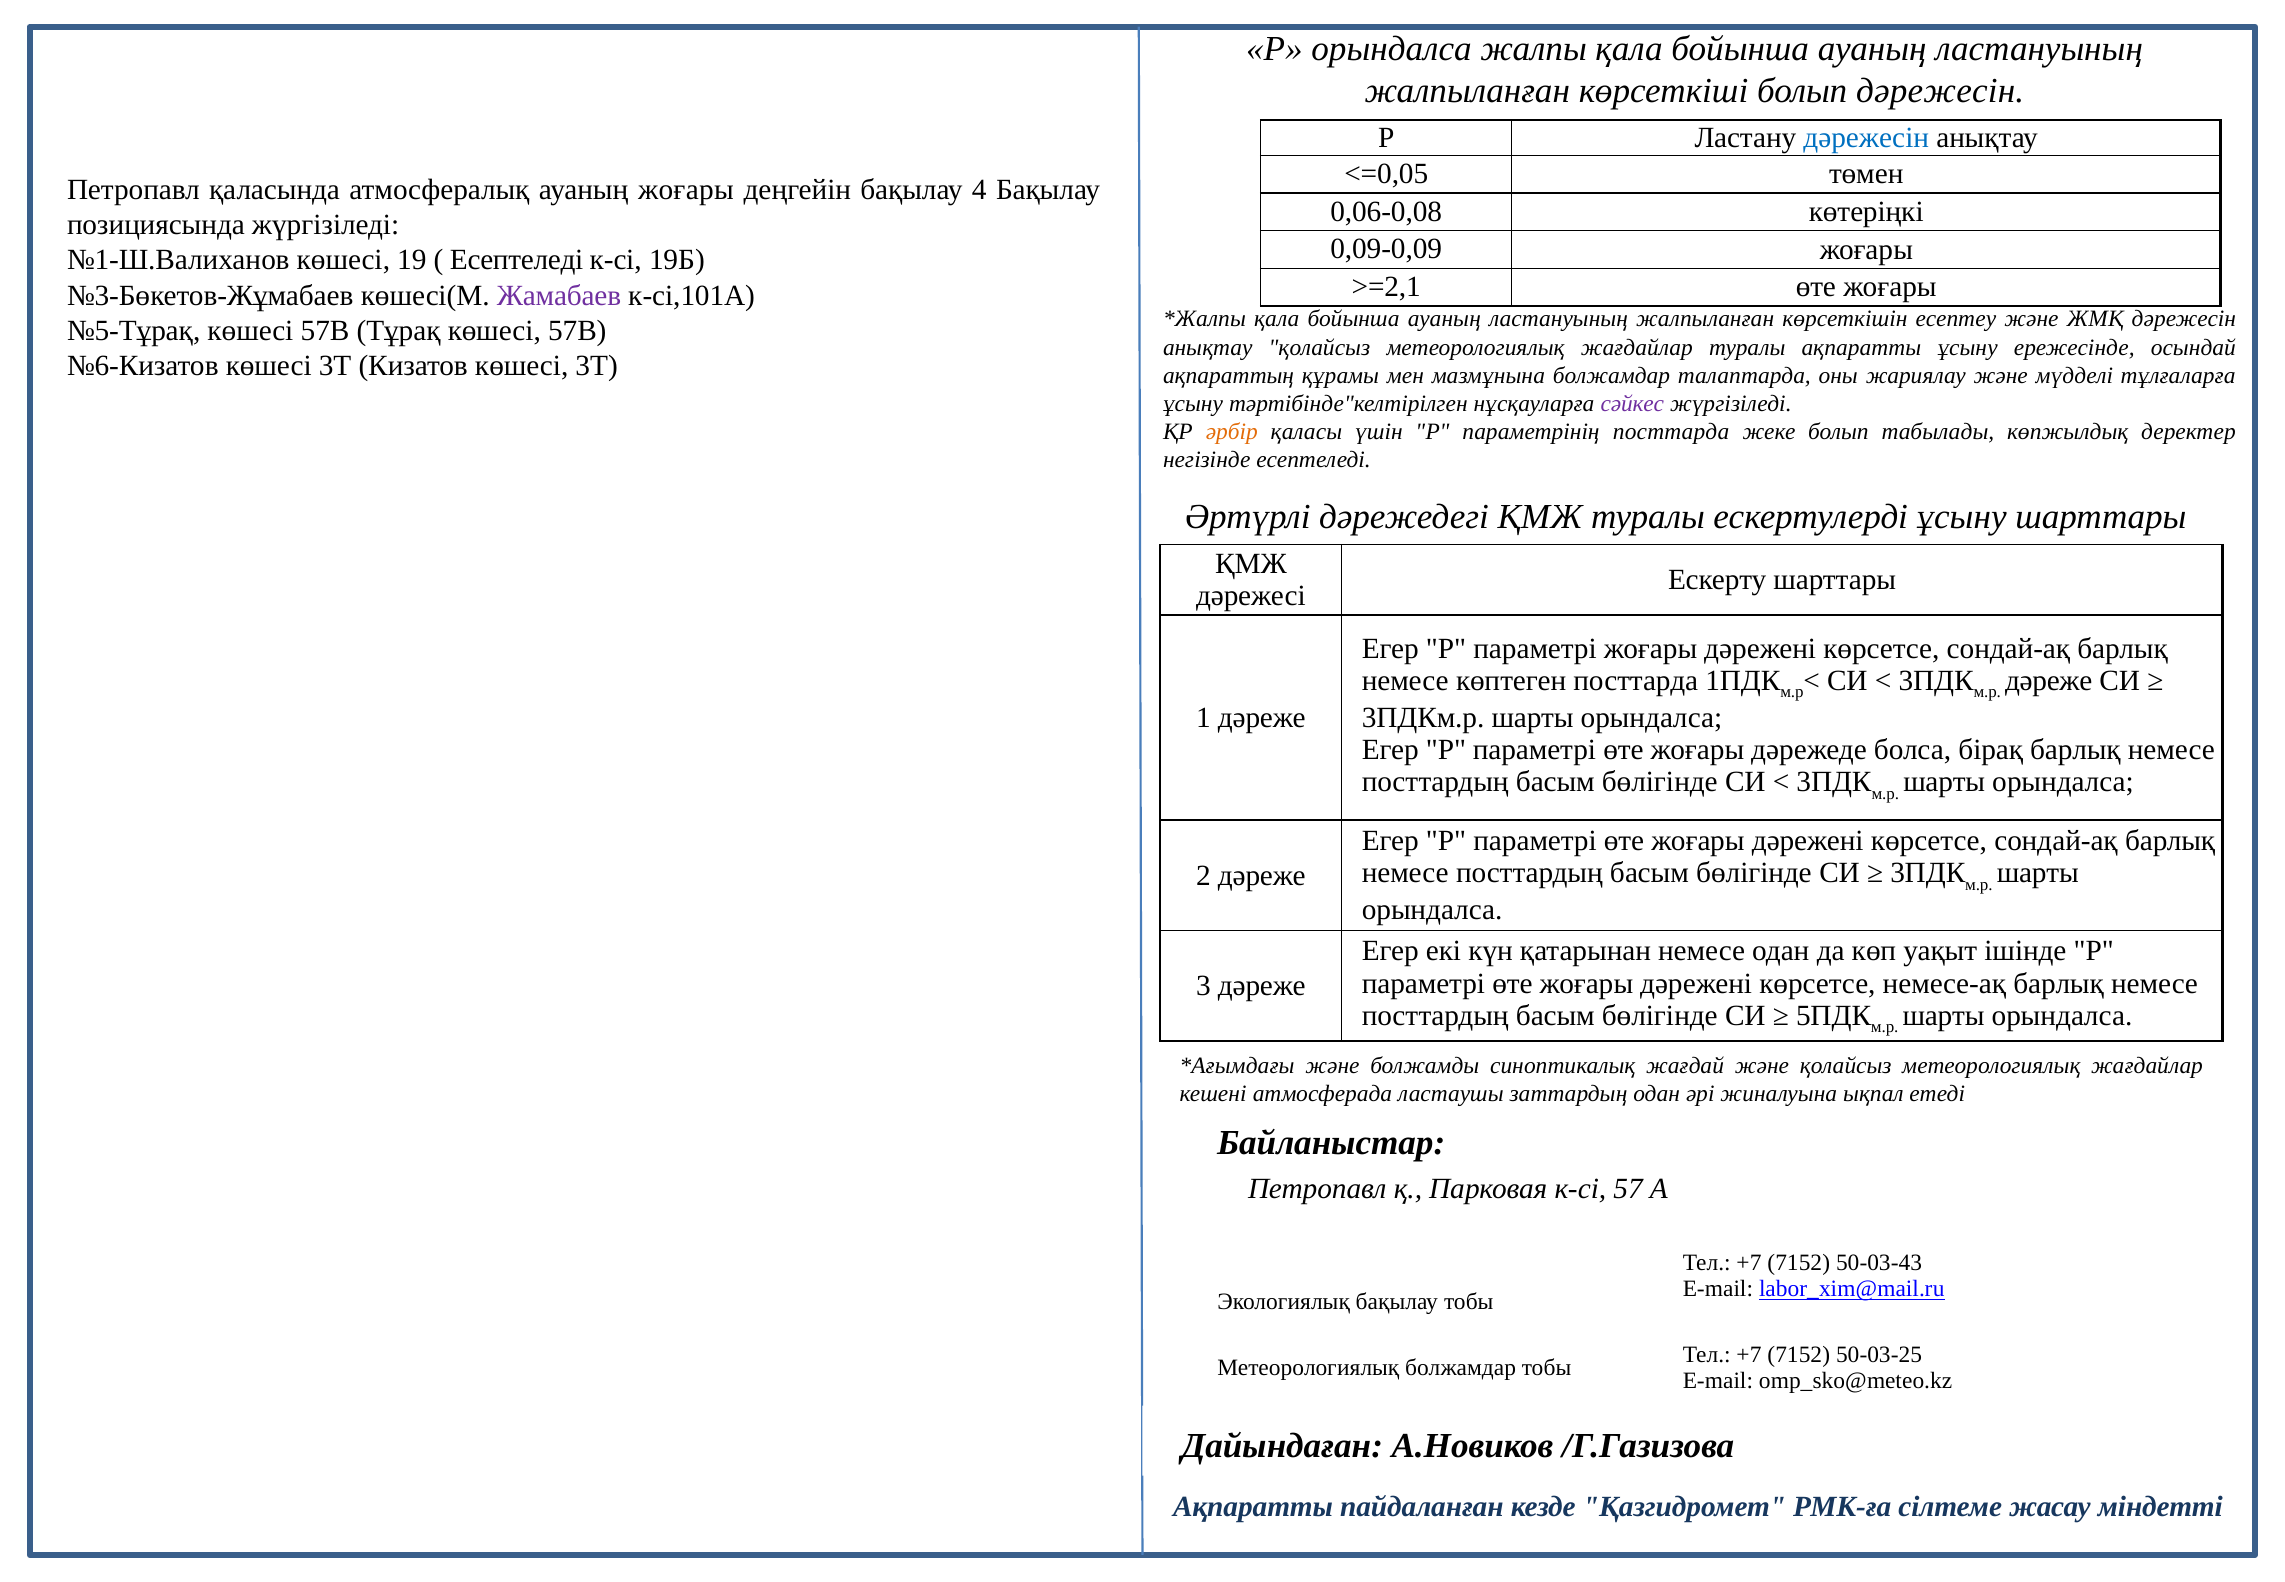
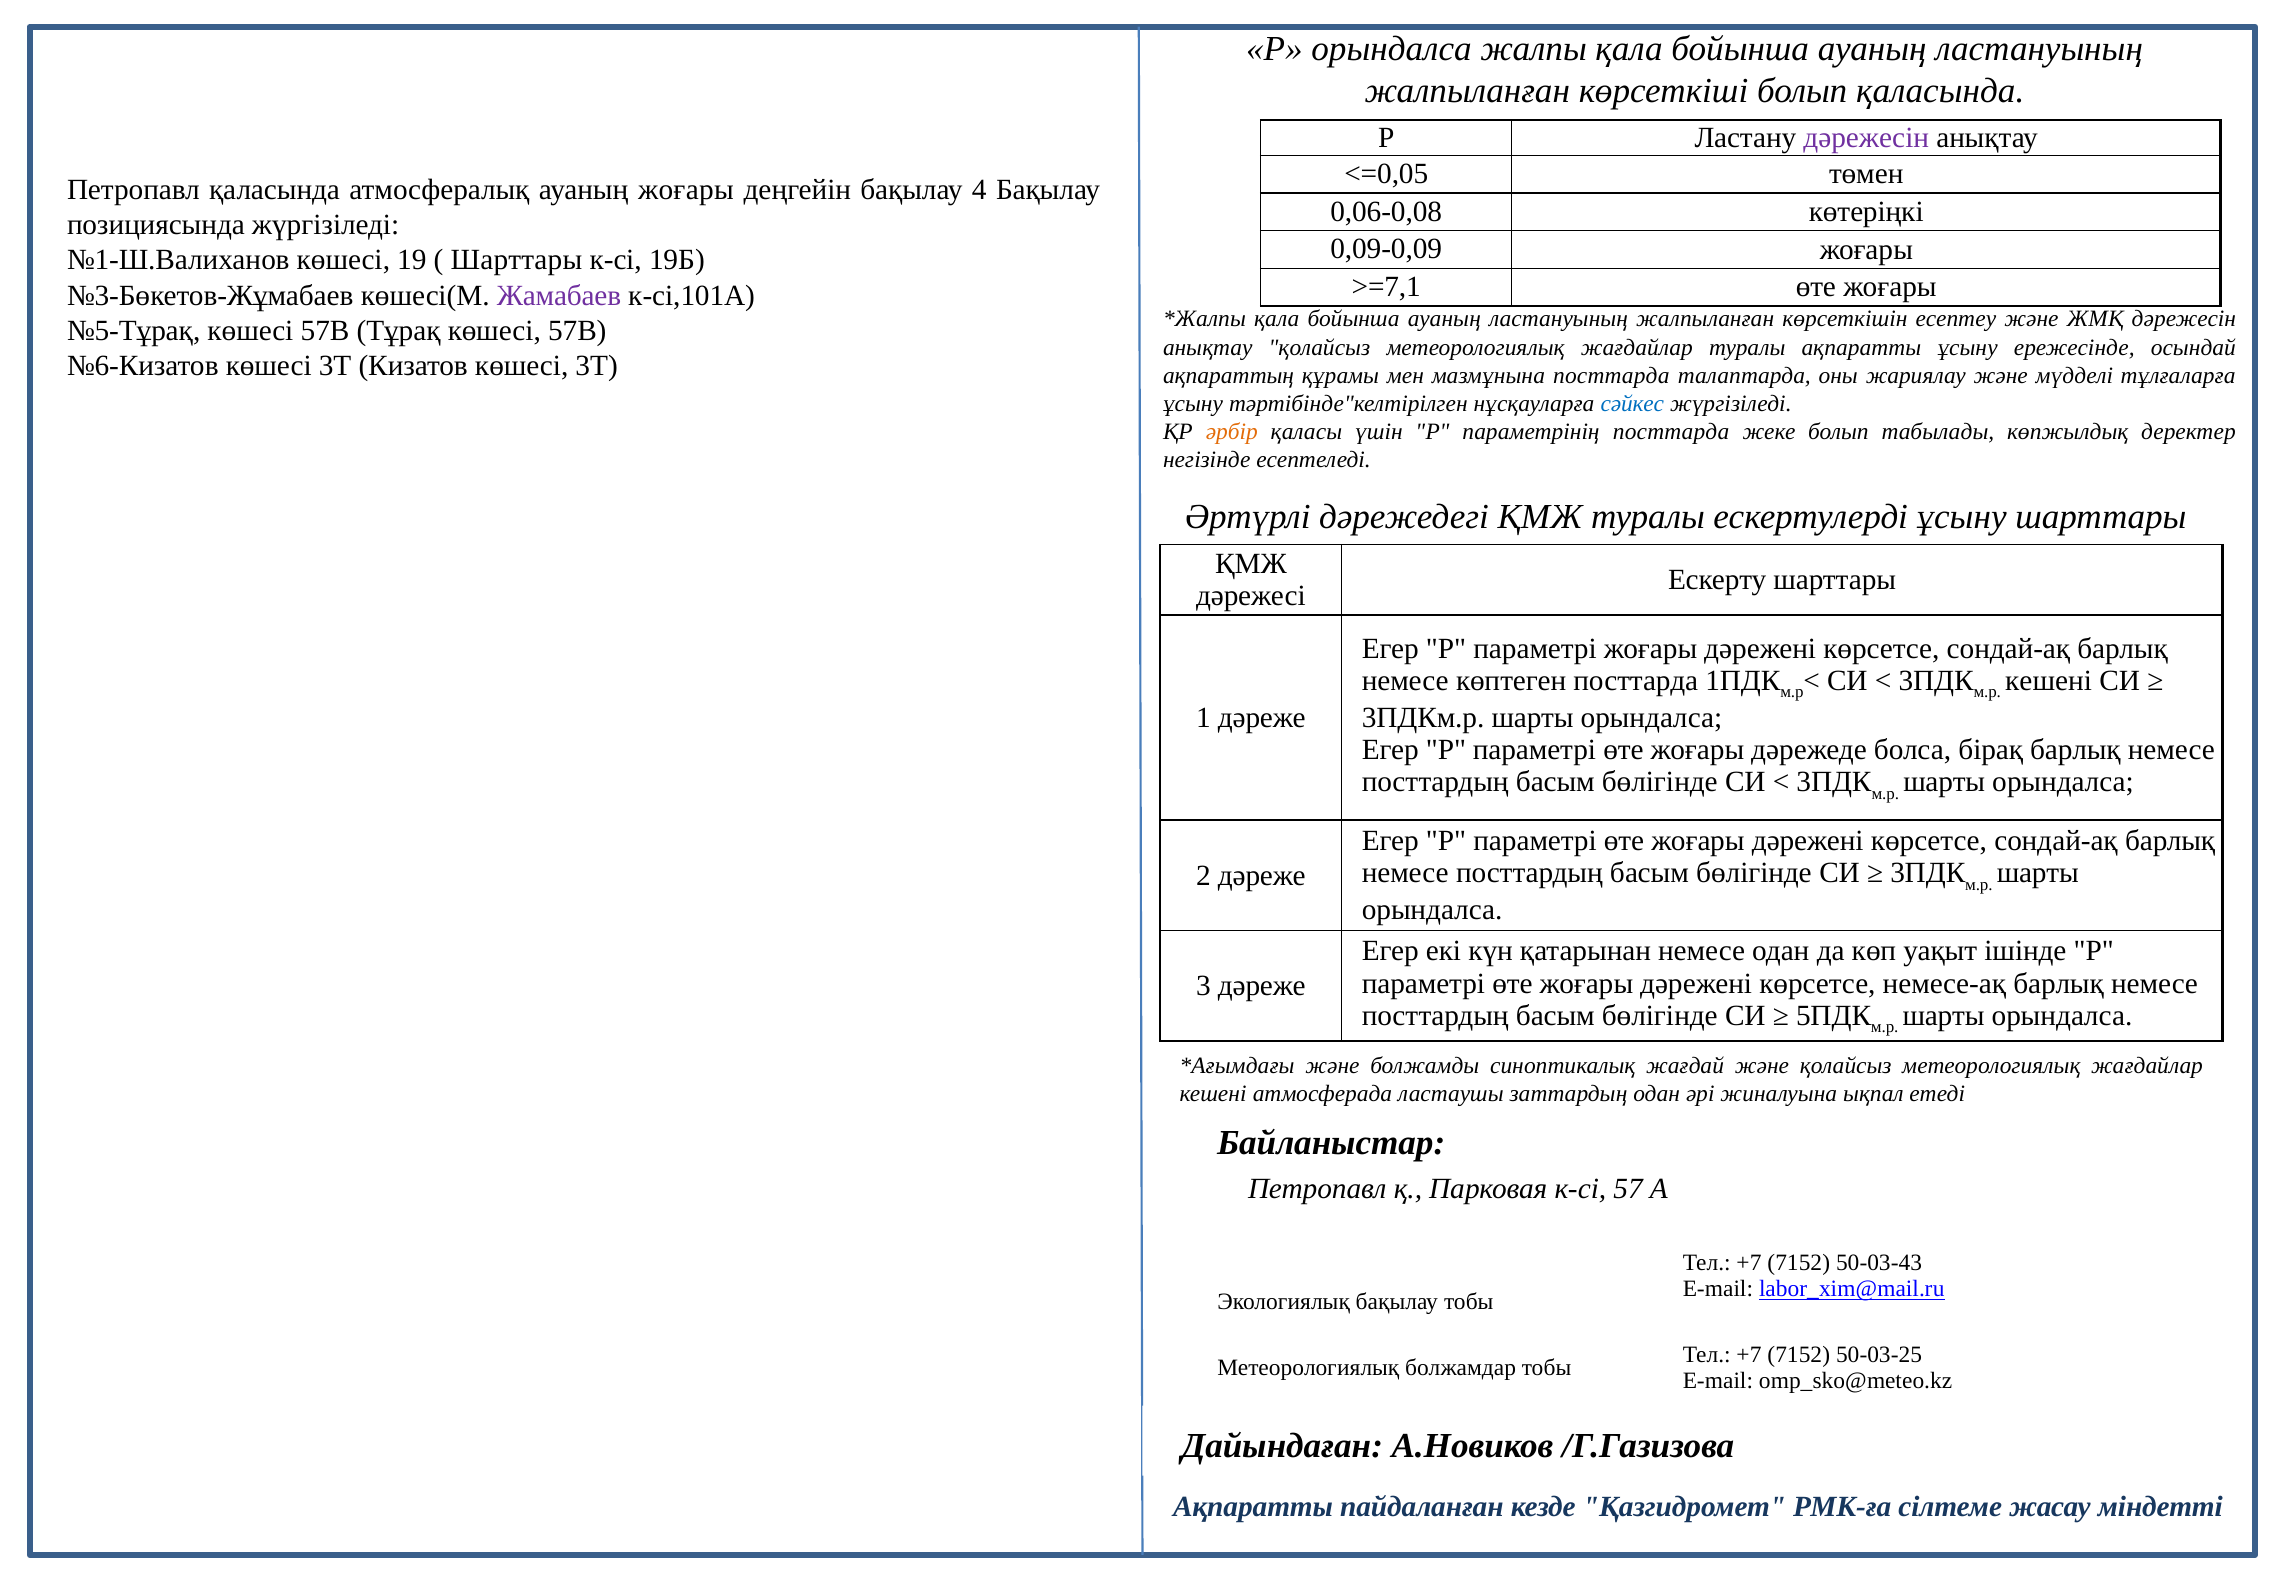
болып дәрежесін: дәрежесін -> қаласында (1940, 91)
дәрежесін colour: blue -> purple (1866, 138)
Есептеледі: Есептеледі -> Шарттары (516, 260)
>=2,1: >=2,1 -> >=7,1 (1386, 287)
мазмұнына болжамдар: болжамдар -> посттарда (1611, 375)
сәйкес colour: purple -> blue (1632, 403)
дәреже: дәреже -> кешені (2049, 681)
